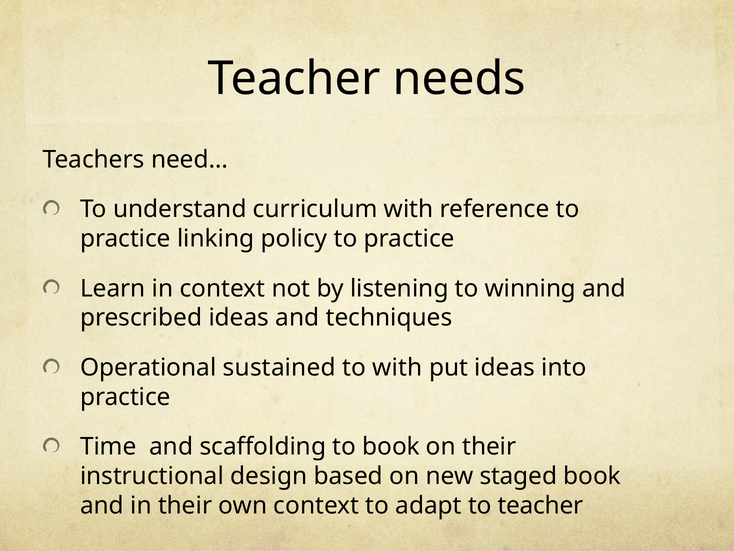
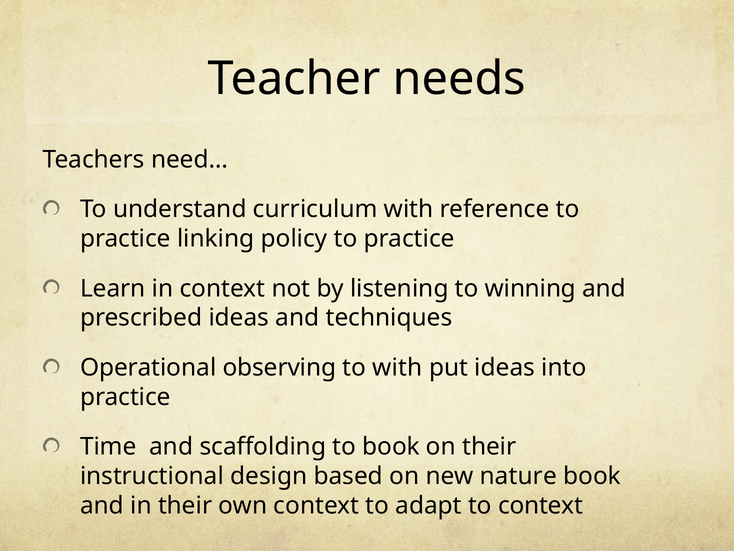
sustained: sustained -> observing (279, 367)
staged: staged -> nature (518, 476)
to teacher: teacher -> context (541, 505)
